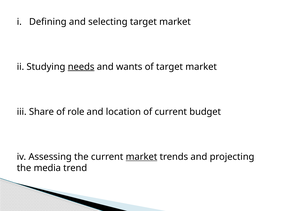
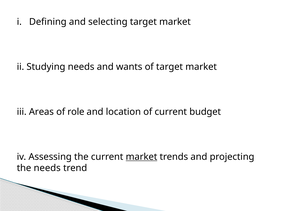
needs underline: present -> none (81, 67)
Share: Share -> Areas (41, 112)
the media: media -> needs (47, 168)
